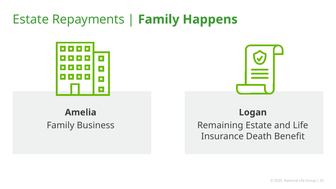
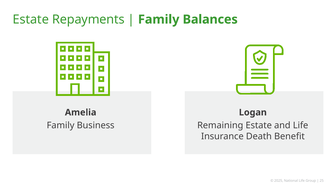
Happens: Happens -> Balances (210, 19)
